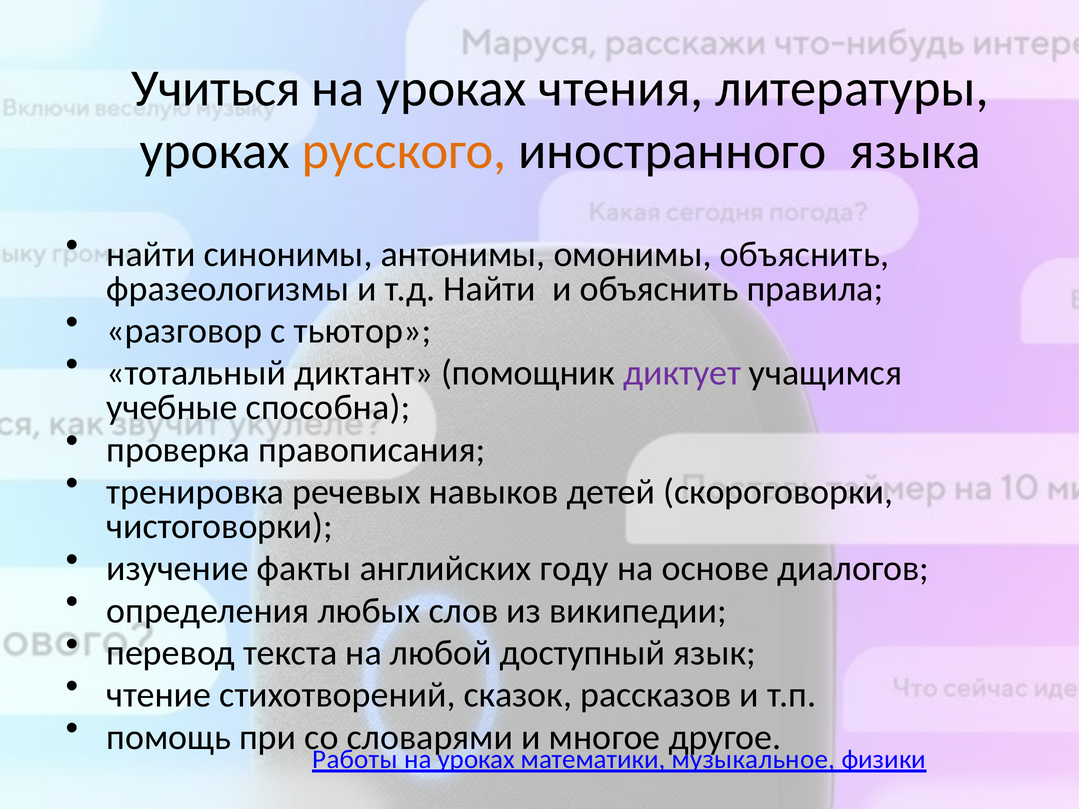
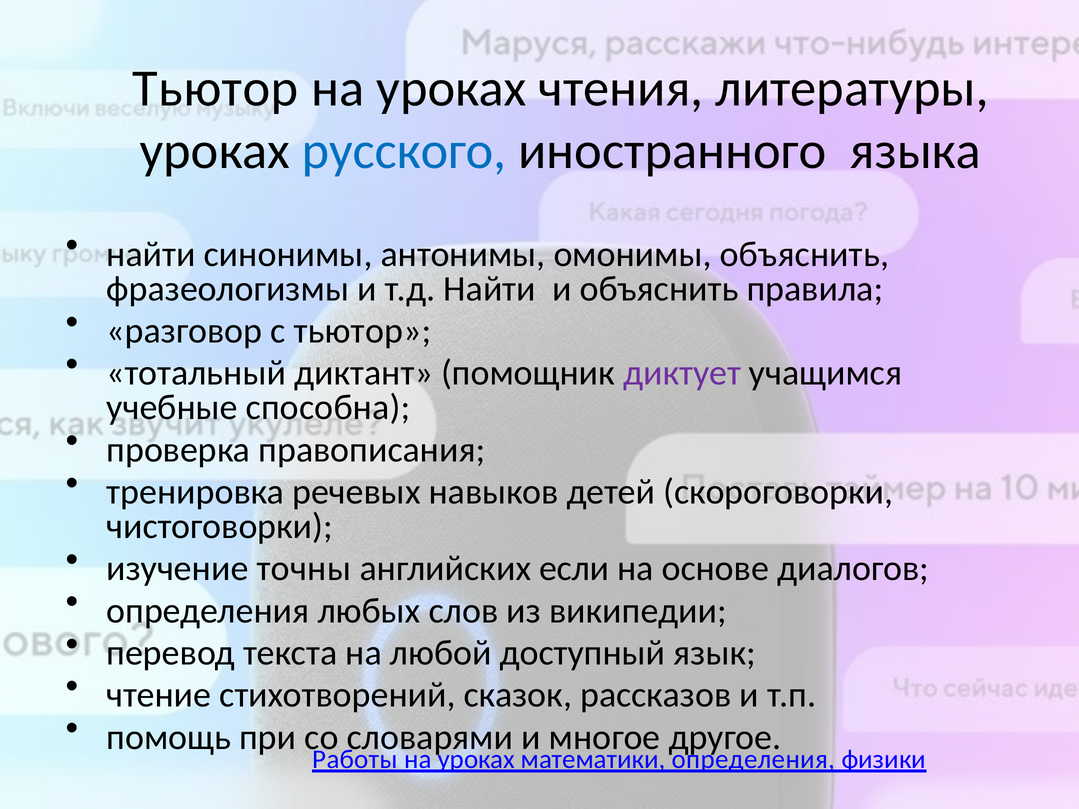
Учиться: Учиться -> Тьютор (215, 88)
русского colour: orange -> blue (404, 151)
факты: факты -> точны (304, 569)
году: году -> если (574, 569)
математики музыкальное: музыкальное -> определения (753, 759)
